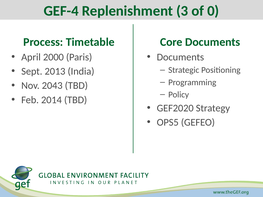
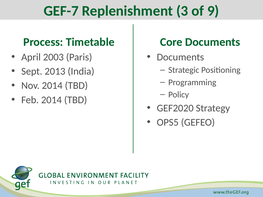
GEF-4: GEF-4 -> GEF-7 (61, 11)
0: 0 -> 9 (213, 11)
2000: 2000 -> 2003 (53, 57)
Nov 2043: 2043 -> 2014 (52, 86)
